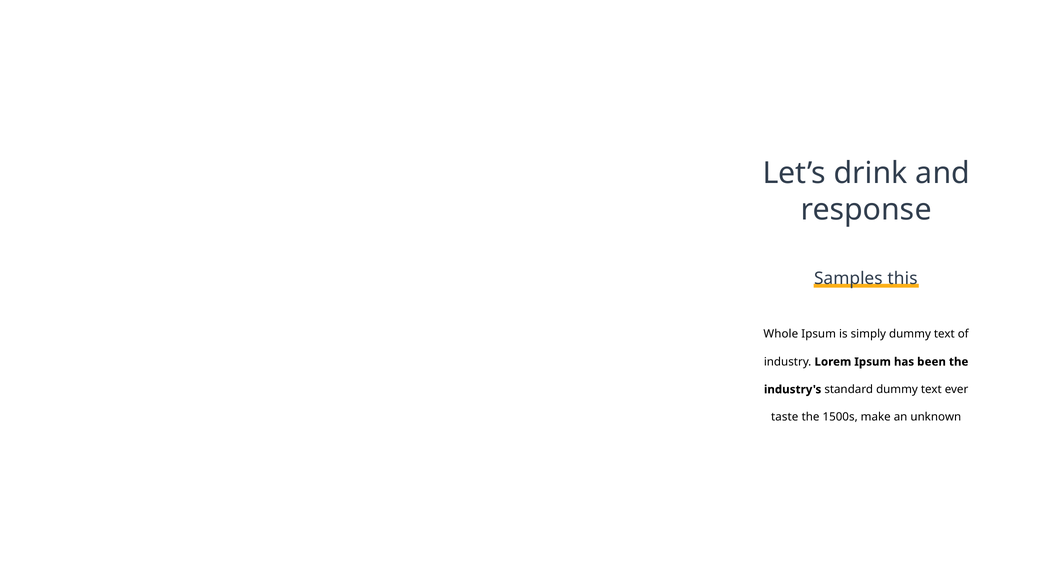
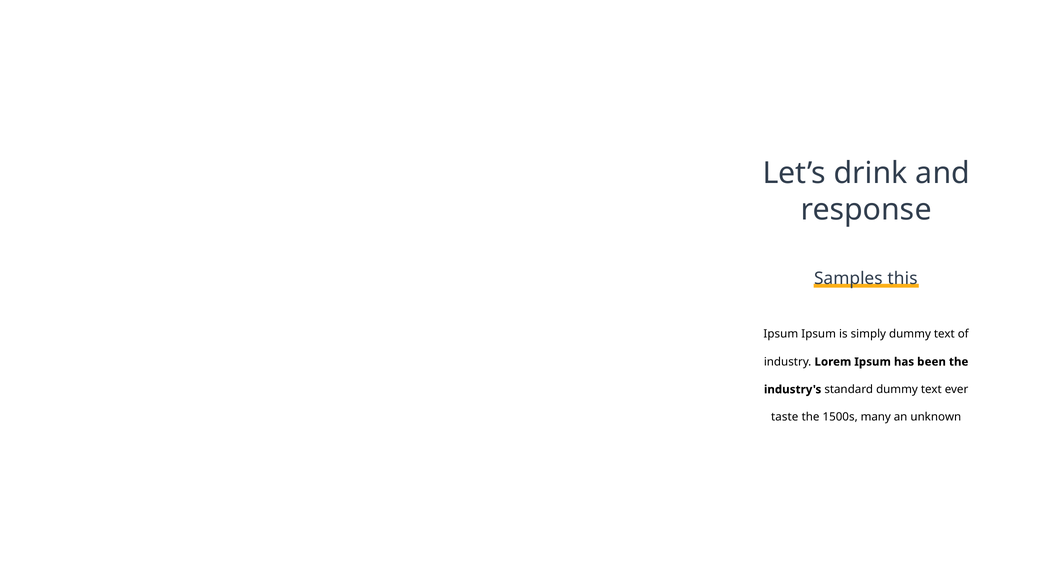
Whole: Whole -> Ipsum (781, 334)
make: make -> many (876, 417)
